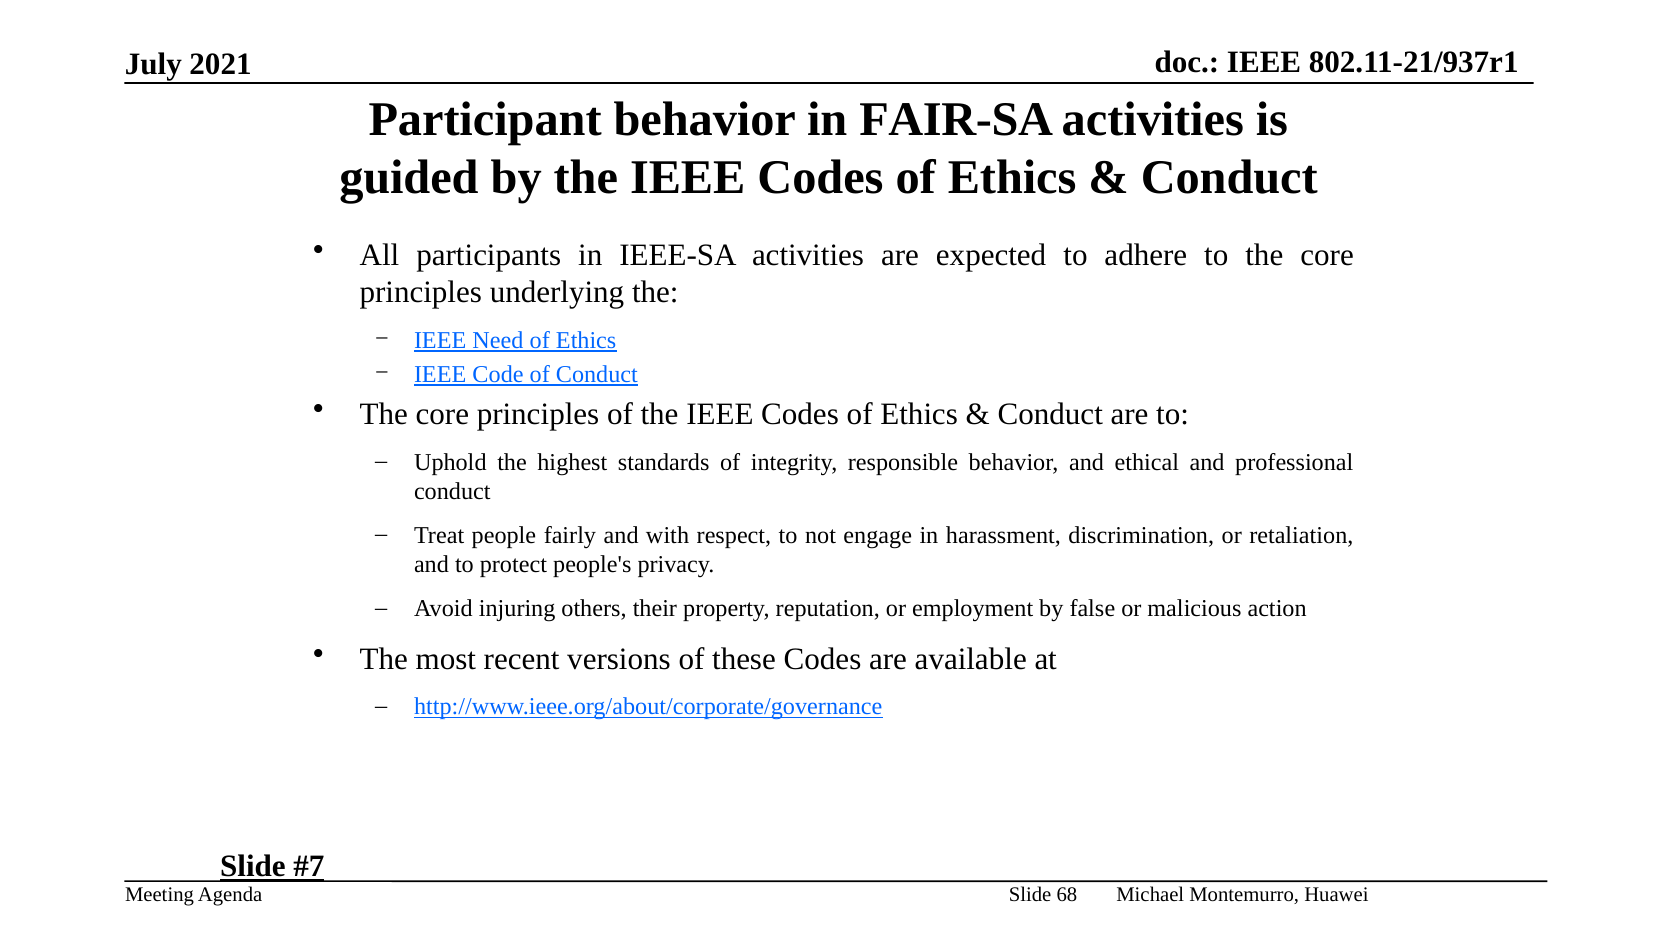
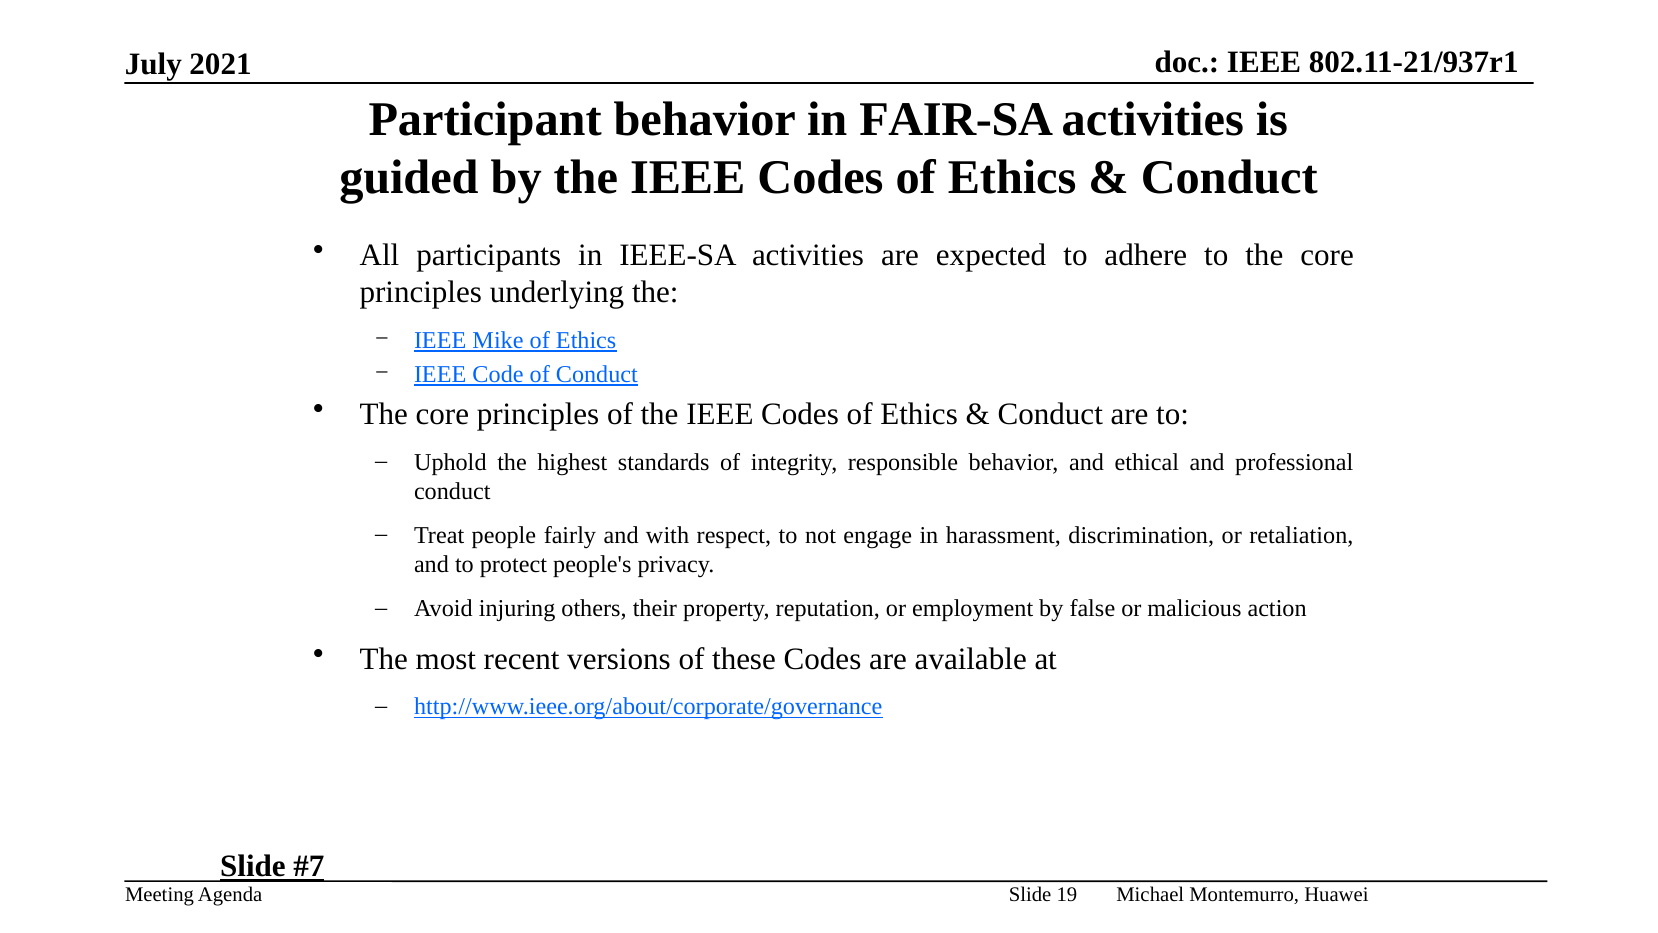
Need: Need -> Mike (498, 340)
68: 68 -> 19 (1067, 894)
